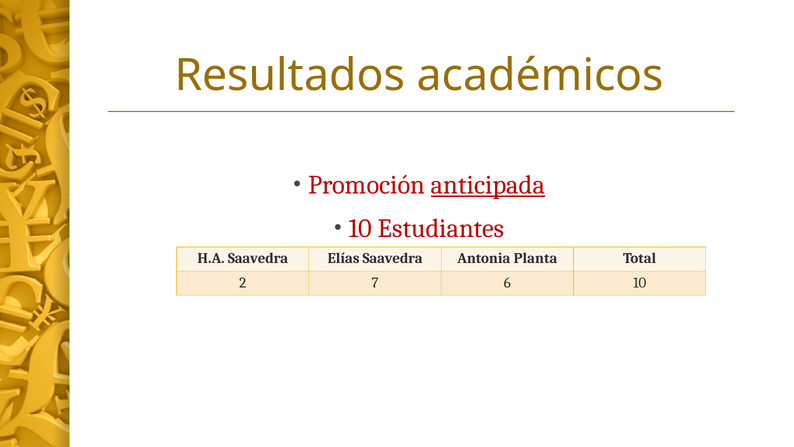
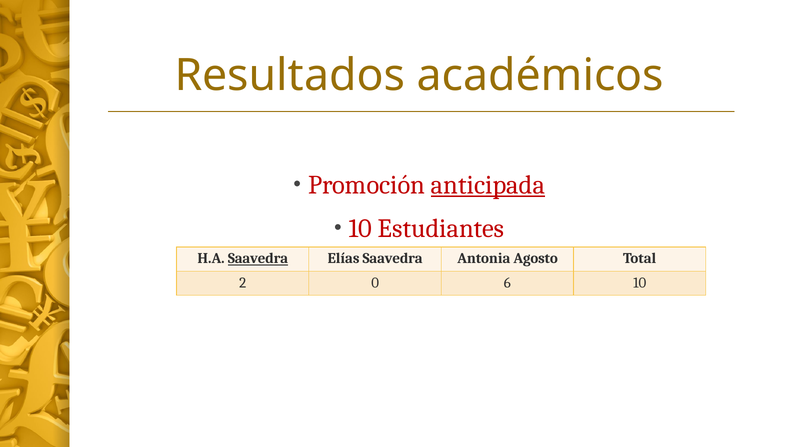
Saavedra underline: none -> present (258, 258)
Planta: Planta -> Agosto (536, 258)
7: 7 -> 0 (375, 282)
